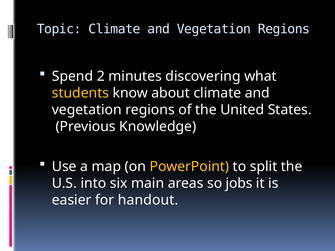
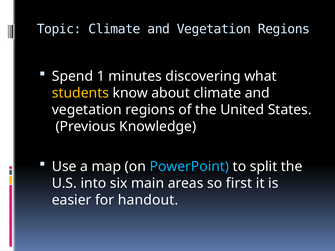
2: 2 -> 1 (101, 76)
PowerPoint colour: yellow -> light blue (189, 167)
jobs: jobs -> first (239, 183)
